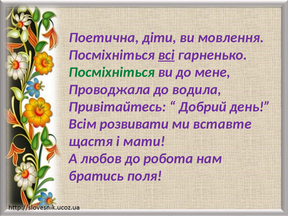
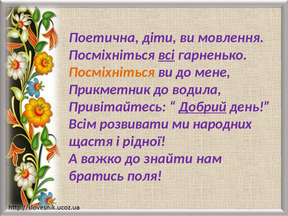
Посміхніться colour: green -> orange (112, 72)
Проводжала: Проводжала -> Прикметник (110, 89)
Добрий underline: none -> present (203, 107)
вставте: вставте -> народних (222, 124)
мати: мати -> рідної (144, 141)
любов: любов -> важко (101, 159)
робота: робота -> знайти (168, 159)
